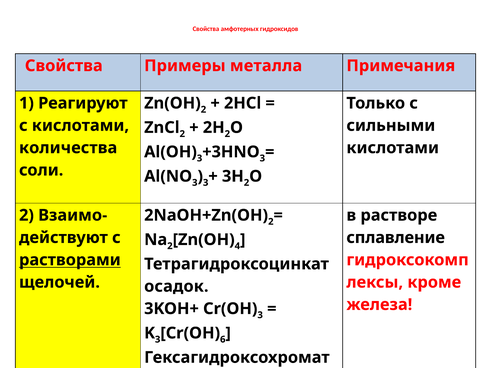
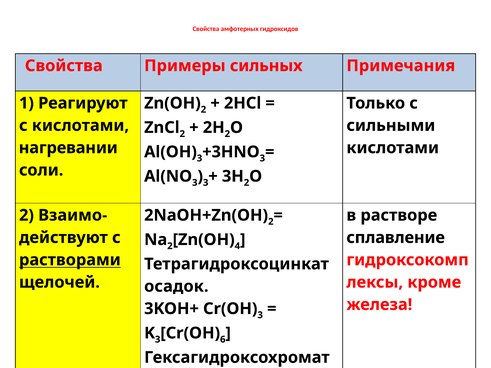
металла: металла -> сильных (266, 66)
количества: количества -> нагревании (68, 148)
